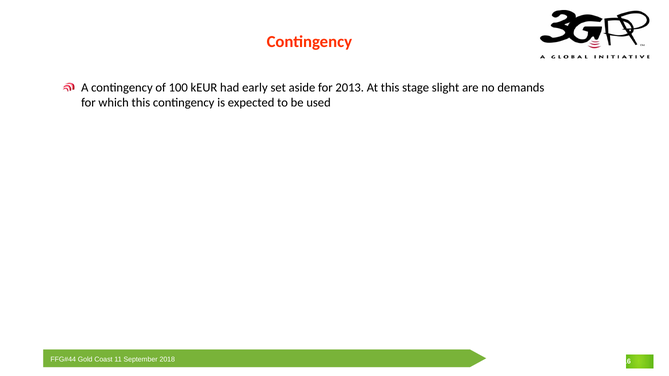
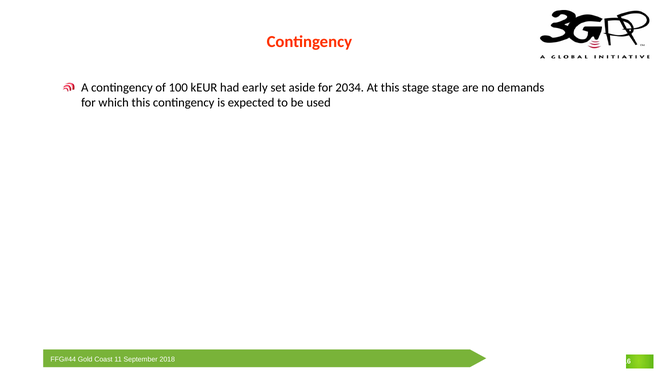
2013: 2013 -> 2034 (350, 88)
stage slight: slight -> stage (446, 88)
